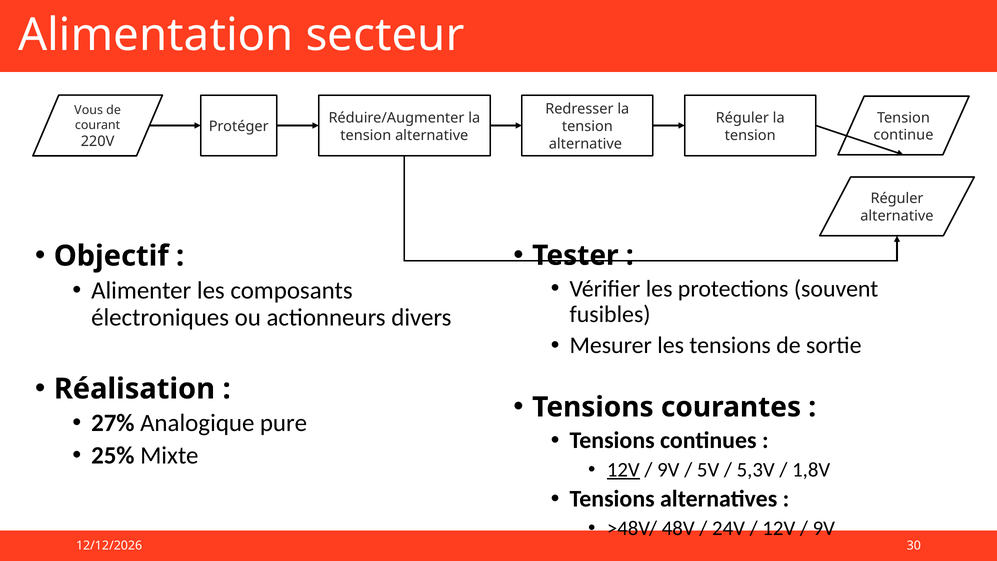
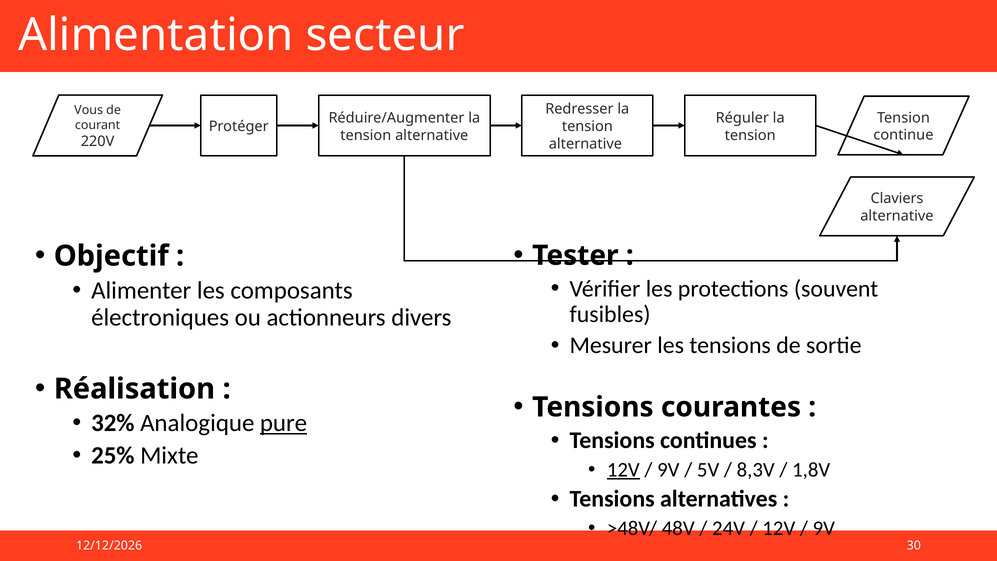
Réguler: Réguler -> Claviers (897, 199)
27%: 27% -> 32% (113, 423)
pure underline: none -> present (283, 423)
5,3V: 5,3V -> 8,3V (756, 470)
